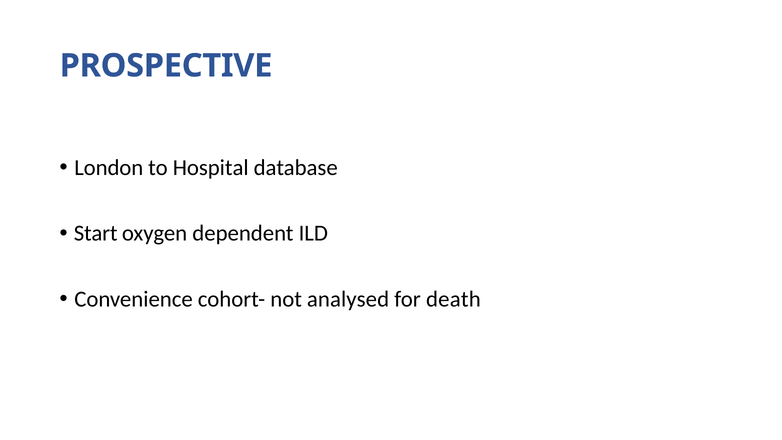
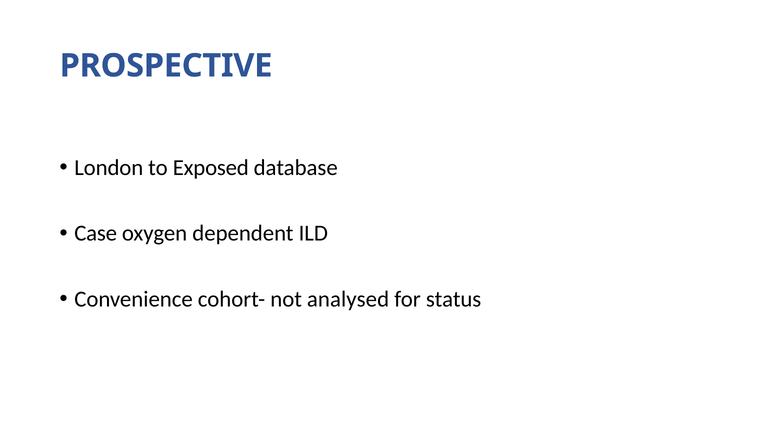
Hospital: Hospital -> Exposed (211, 168)
Start: Start -> Case (96, 233)
death: death -> status (454, 299)
